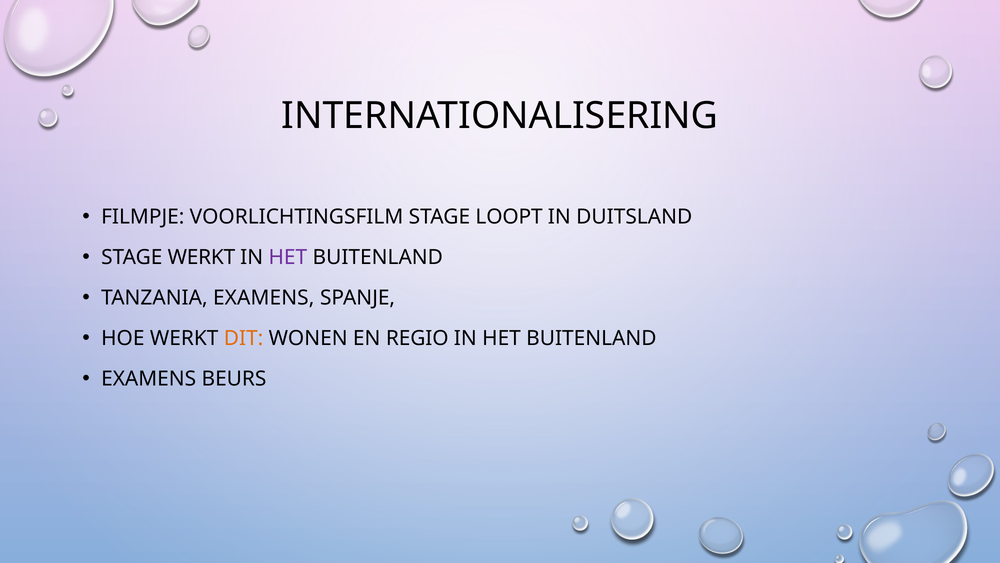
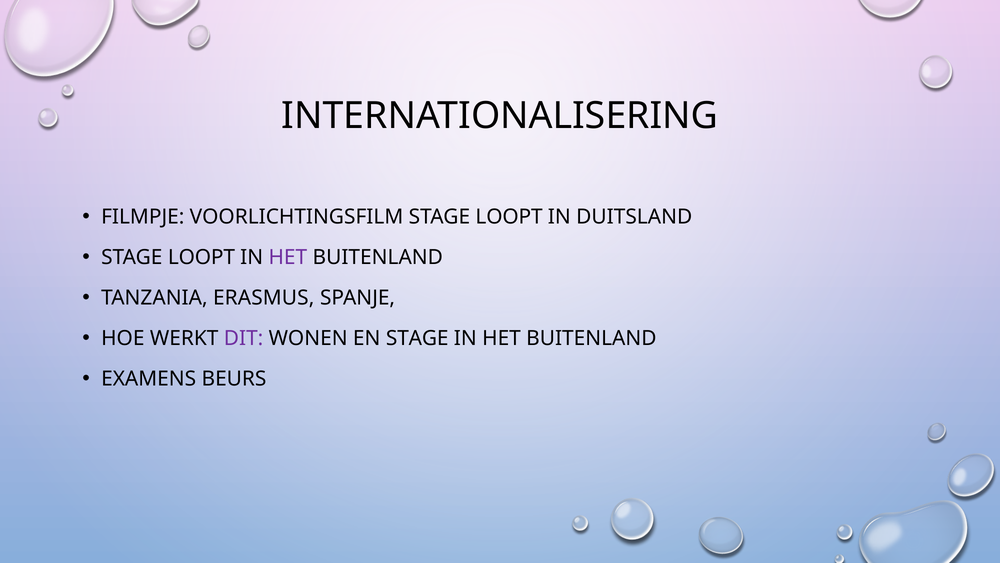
WERKT: WERKT -> LOOPT (201, 257)
TANZANIA EXAMENS: EXAMENS -> ERASMUS (264, 298)
DIT colour: orange -> purple (244, 338)
EN REGIO: REGIO -> STAGE (417, 338)
